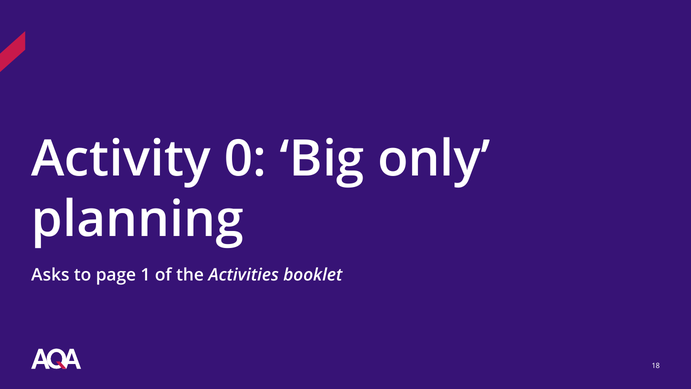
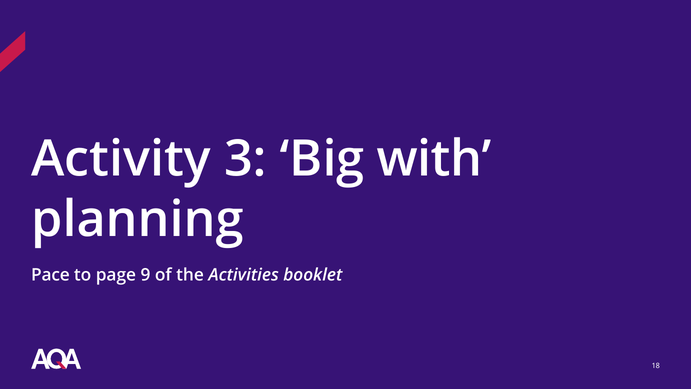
0: 0 -> 3 (245, 159)
only: only -> with (434, 159)
Asks: Asks -> Pace (50, 275)
1: 1 -> 9 (146, 275)
